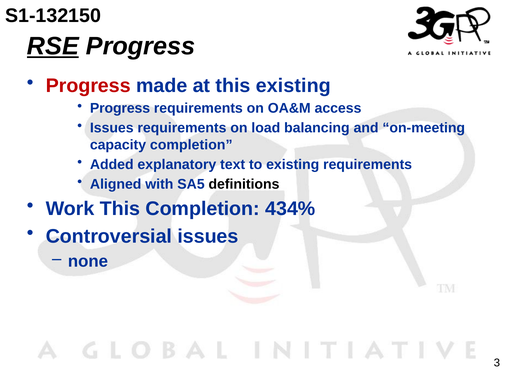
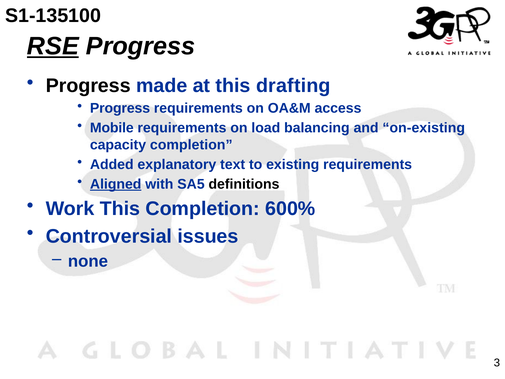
S1-132150: S1-132150 -> S1-135100 (53, 16)
Progress colour: red -> black (88, 86)
this existing: existing -> drafting (293, 86)
Issues: Issues -> Mobile (112, 128)
on-meeting: on-meeting -> on-existing (424, 128)
Aligned underline: none -> present (116, 184)
434%: 434% -> 600% (290, 209)
